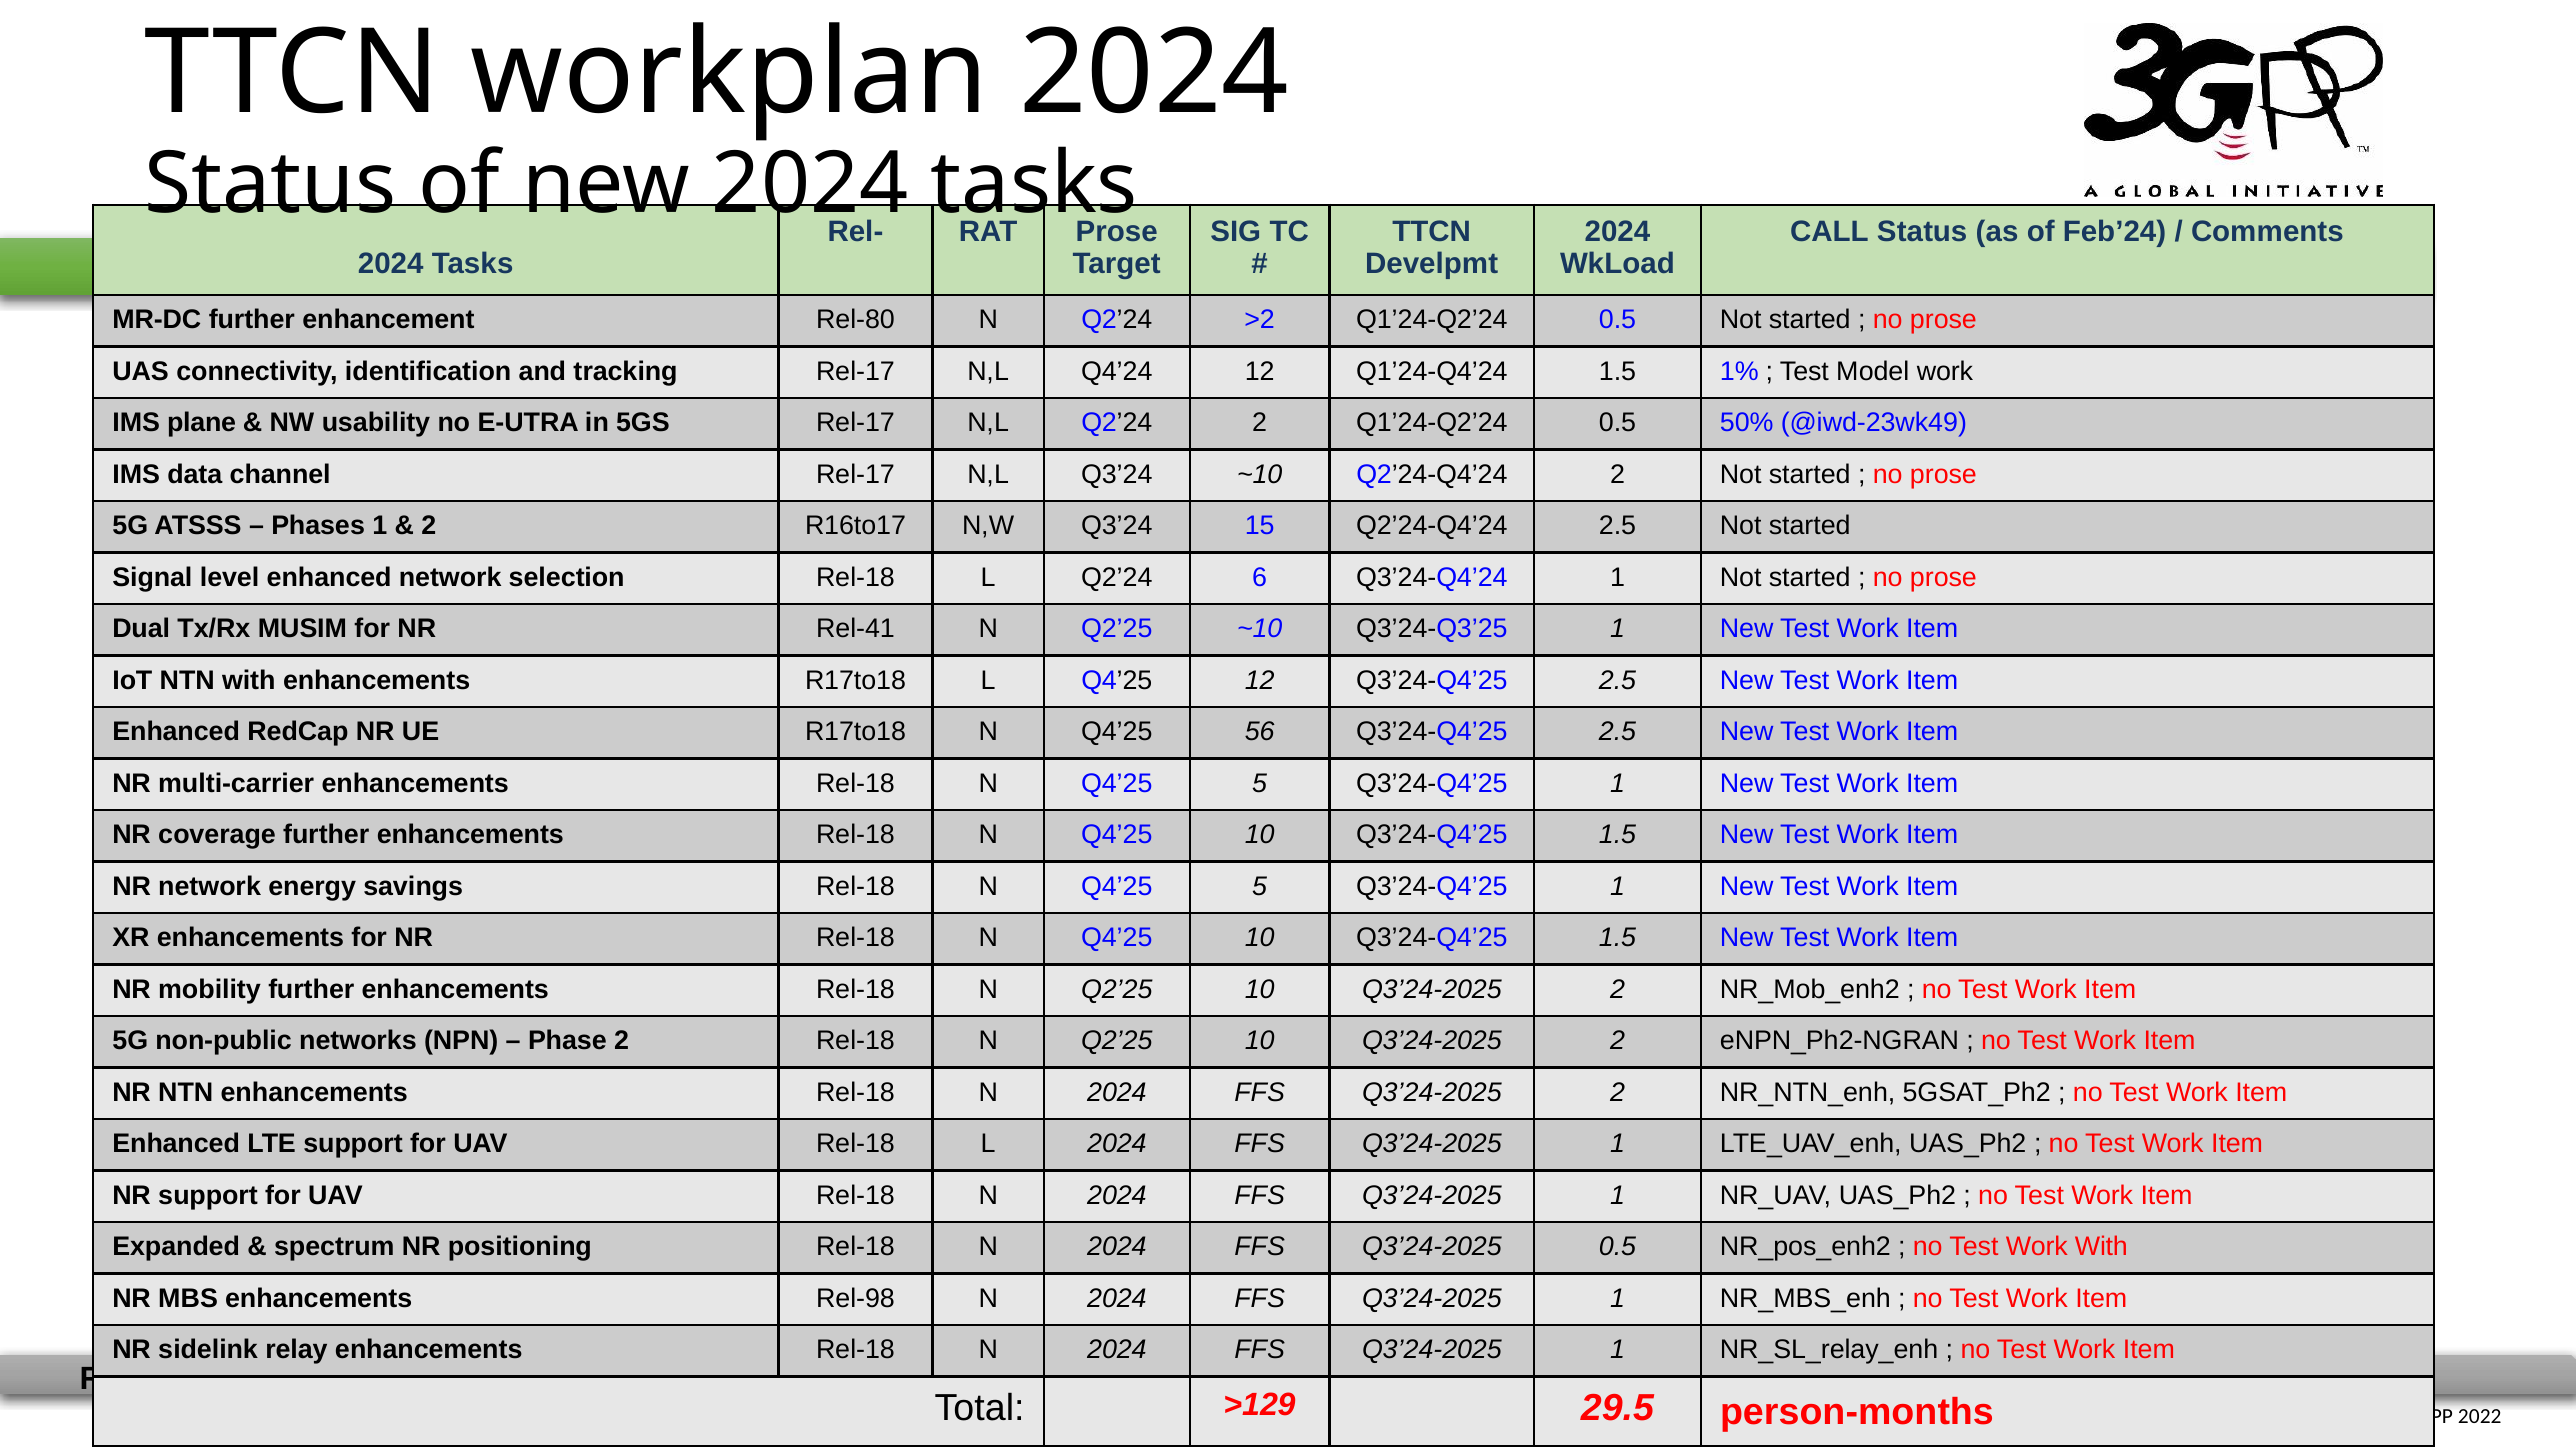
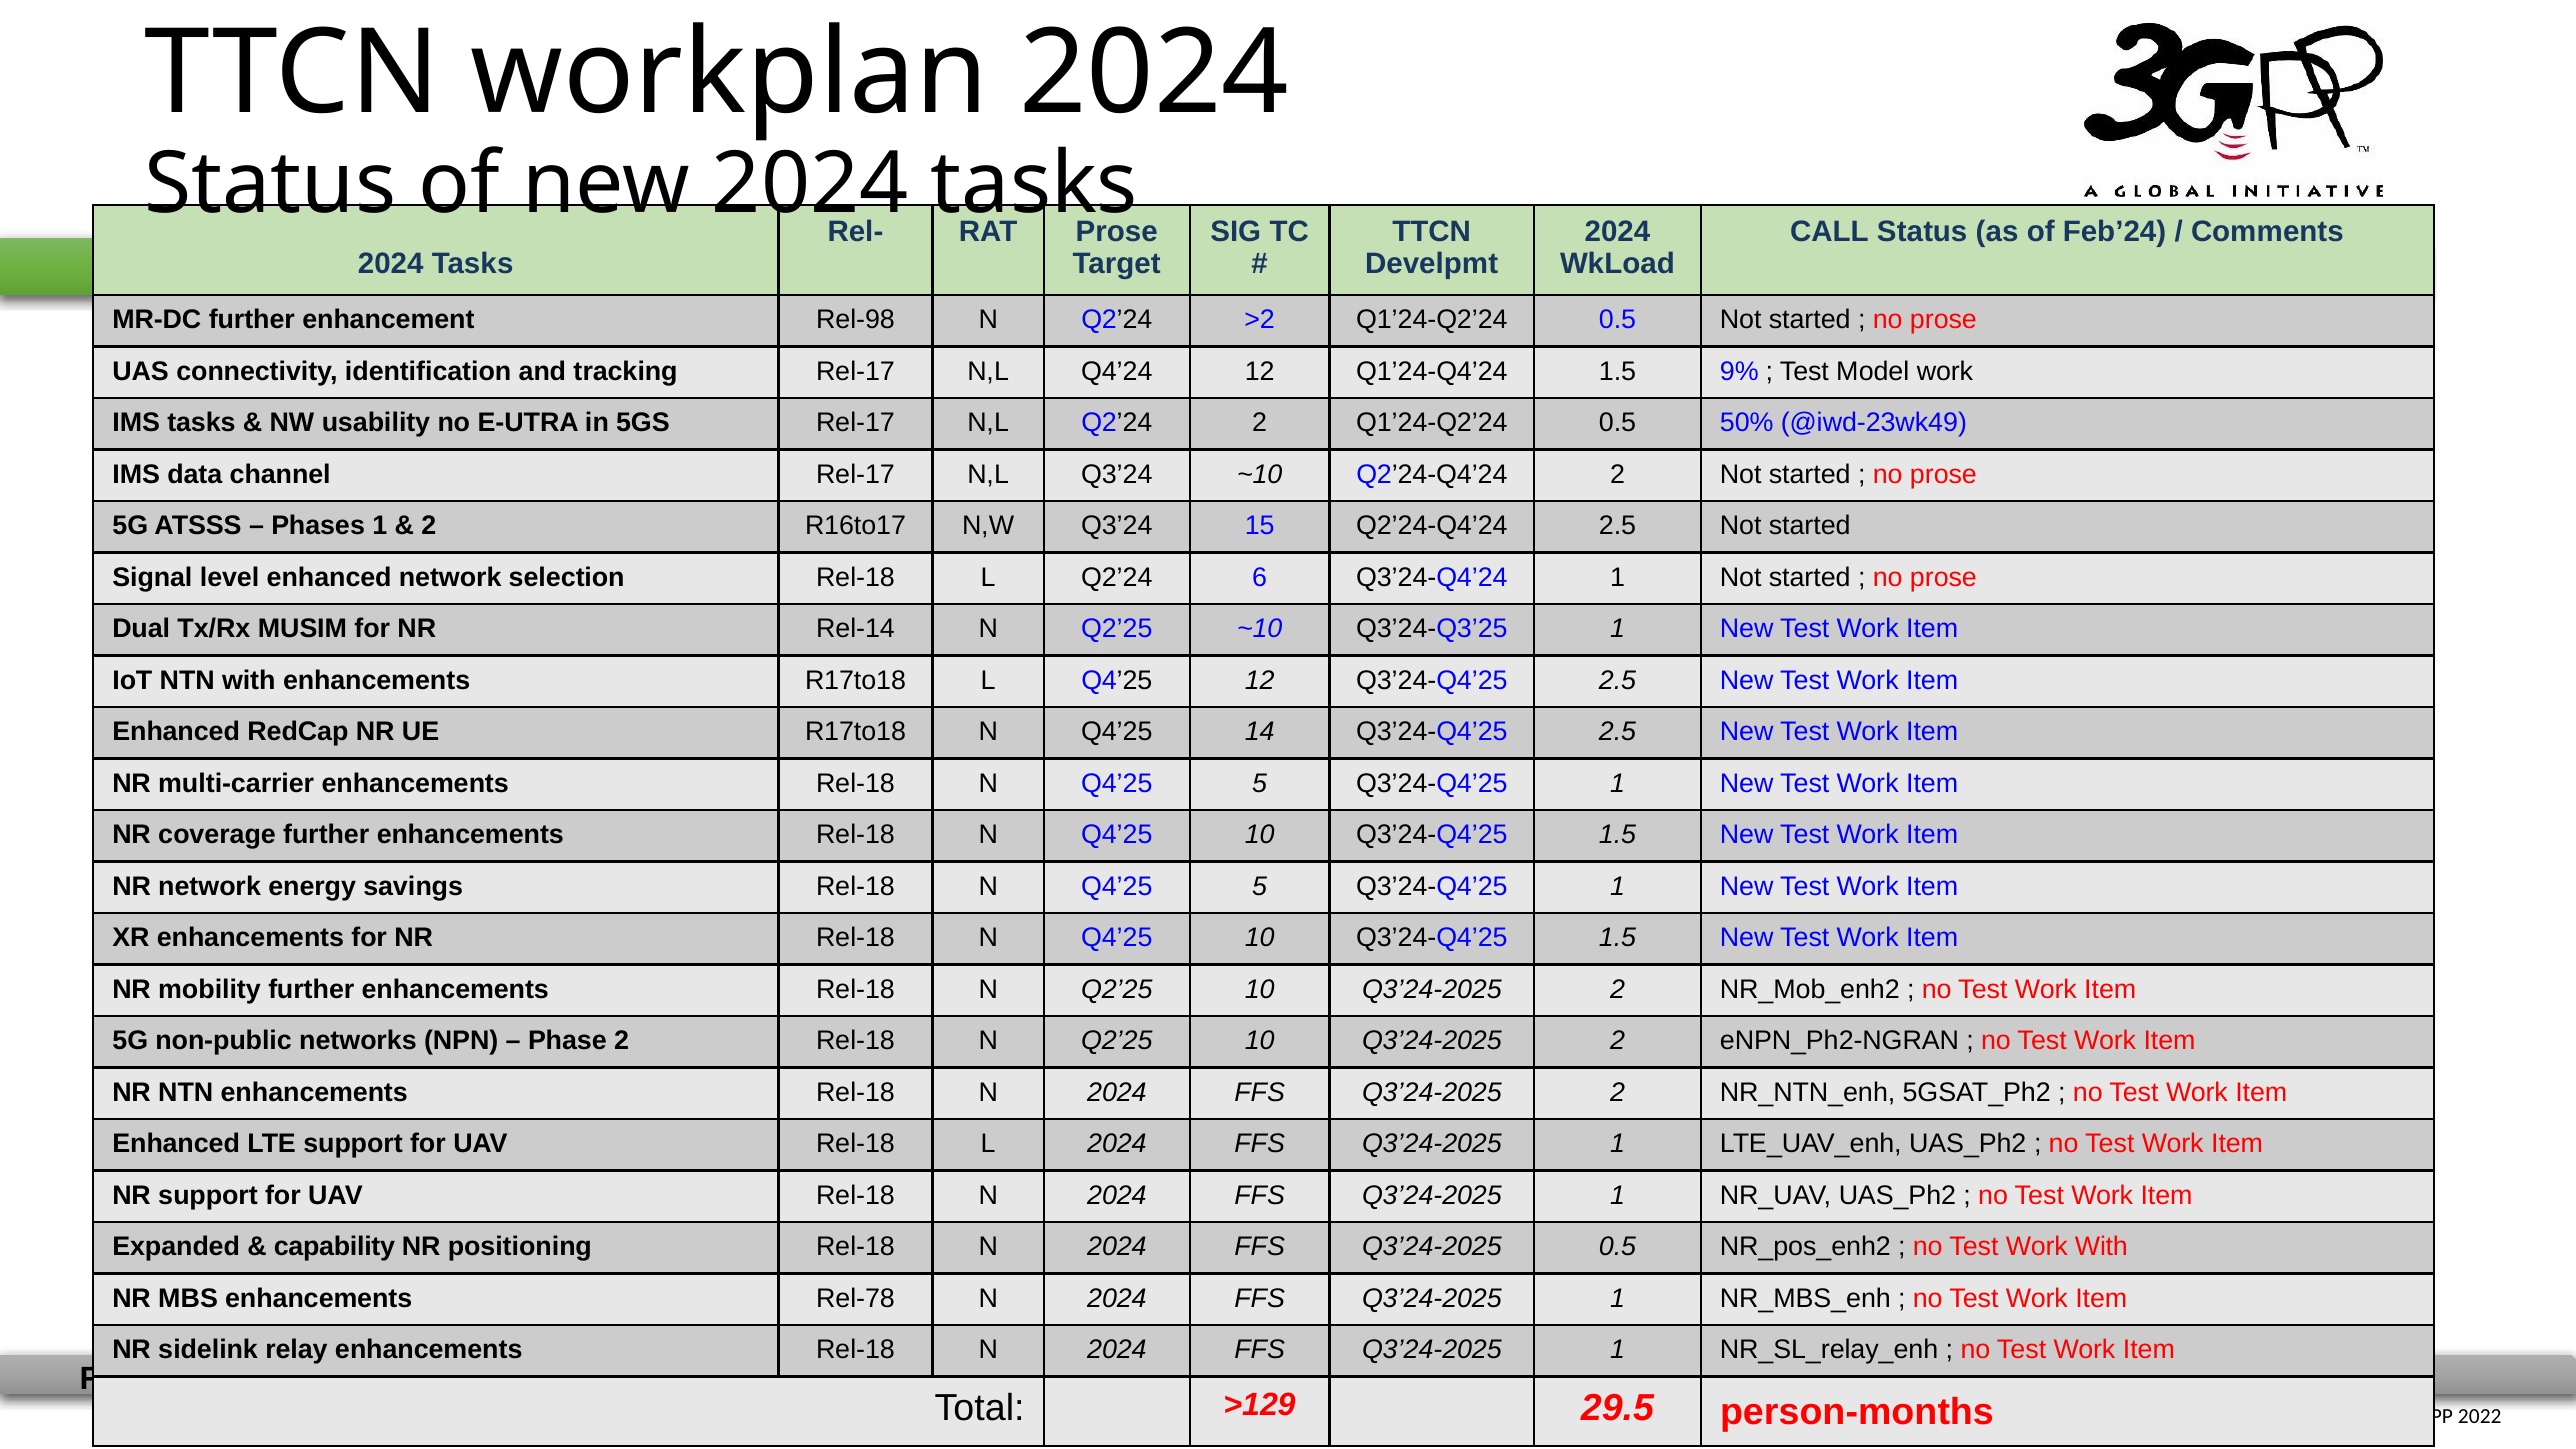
Rel-80: Rel-80 -> Rel-98 (856, 320)
1%: 1% -> 9% (1739, 371)
IMS plane: plane -> tasks (201, 423)
Rel-41: Rel-41 -> Rel-14 (856, 629)
56: 56 -> 14 (1260, 732)
spectrum: spectrum -> capability (334, 1247)
Rel-98: Rel-98 -> Rel-78 (856, 1298)
